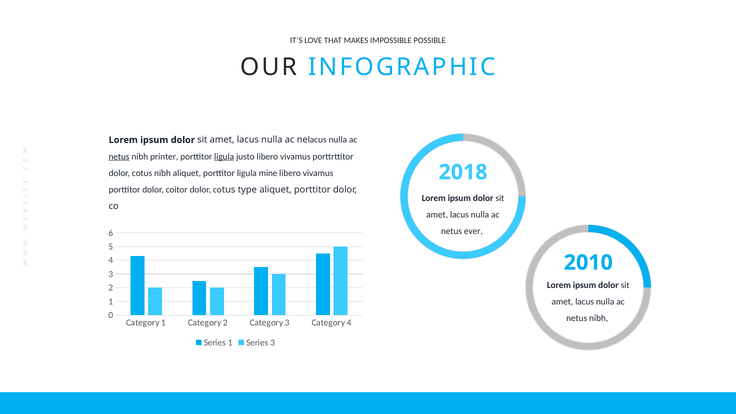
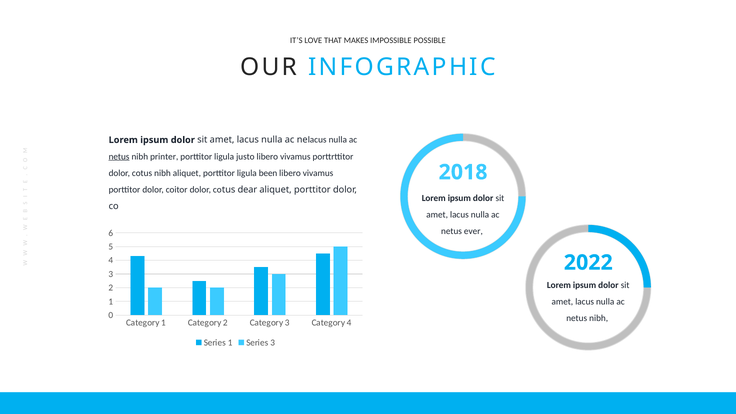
ligula underline: present -> none (224, 157)
mine: mine -> been (268, 173)
type: type -> dear (247, 190)
2010: 2010 -> 2022 (588, 263)
